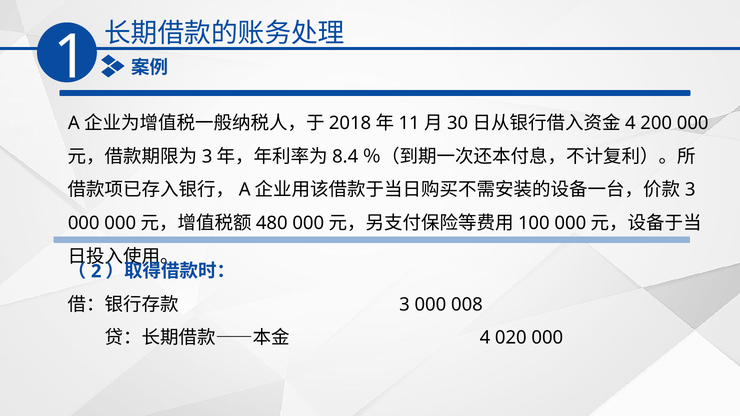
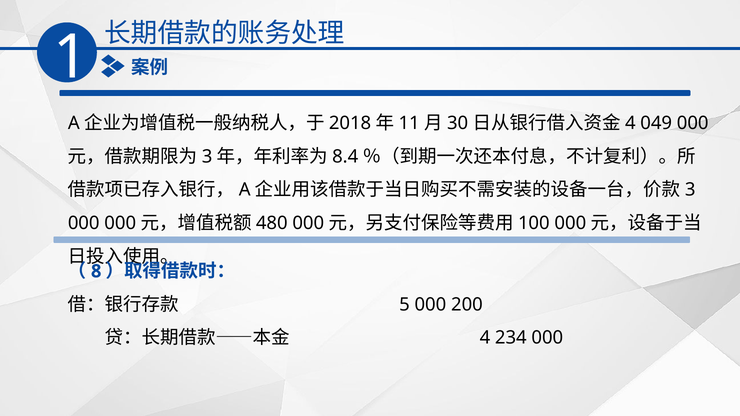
200: 200 -> 049 (656, 123)
2: 2 -> 8 (96, 271)
3: 3 -> 5 (405, 305)
008: 008 -> 200 (467, 305)
020: 020 -> 234 (511, 338)
